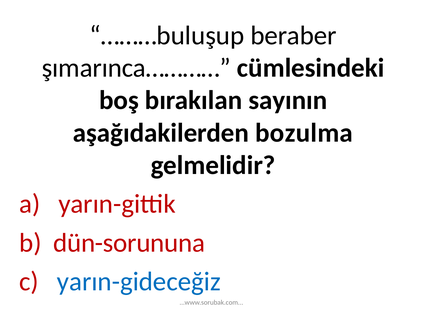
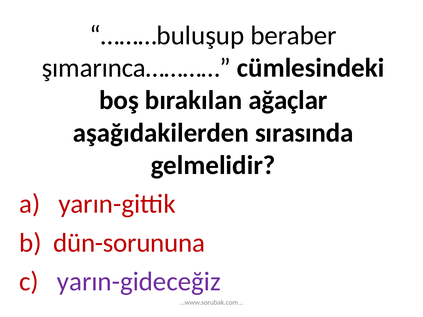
sayının: sayının -> ağaçlar (288, 100)
bozulma: bozulma -> sırasında (304, 133)
yarın-gideceğiz colour: blue -> purple (139, 282)
